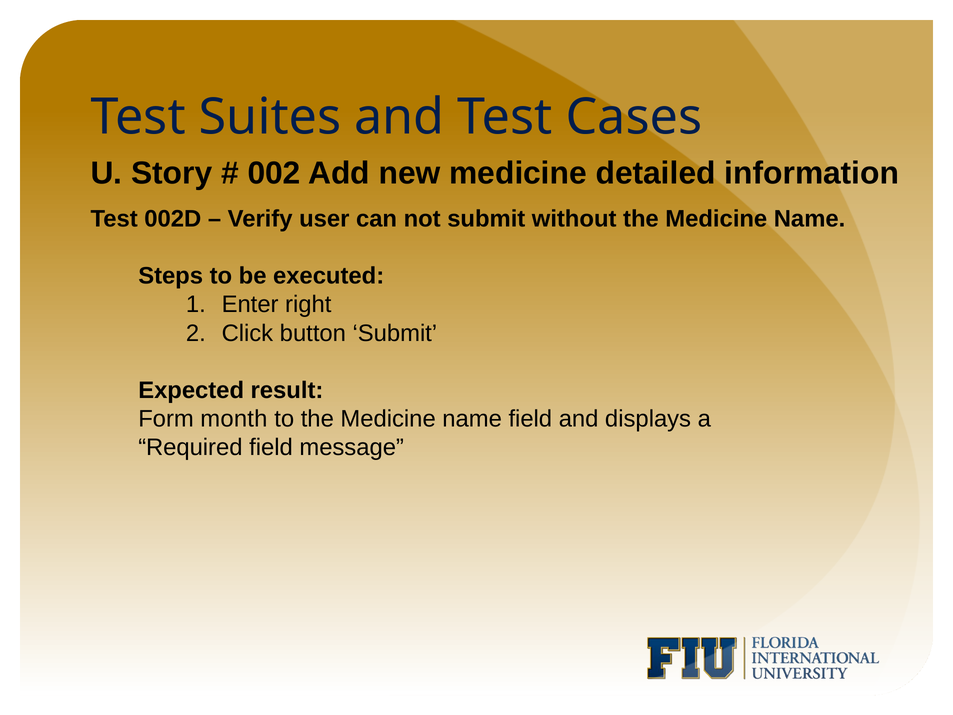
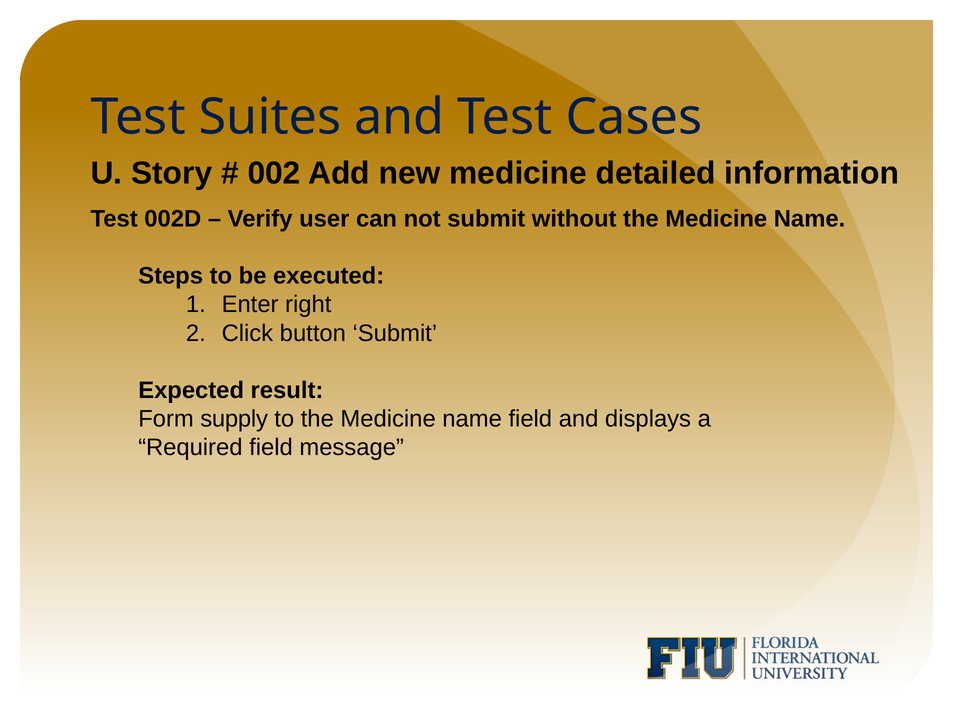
month: month -> supply (234, 419)
